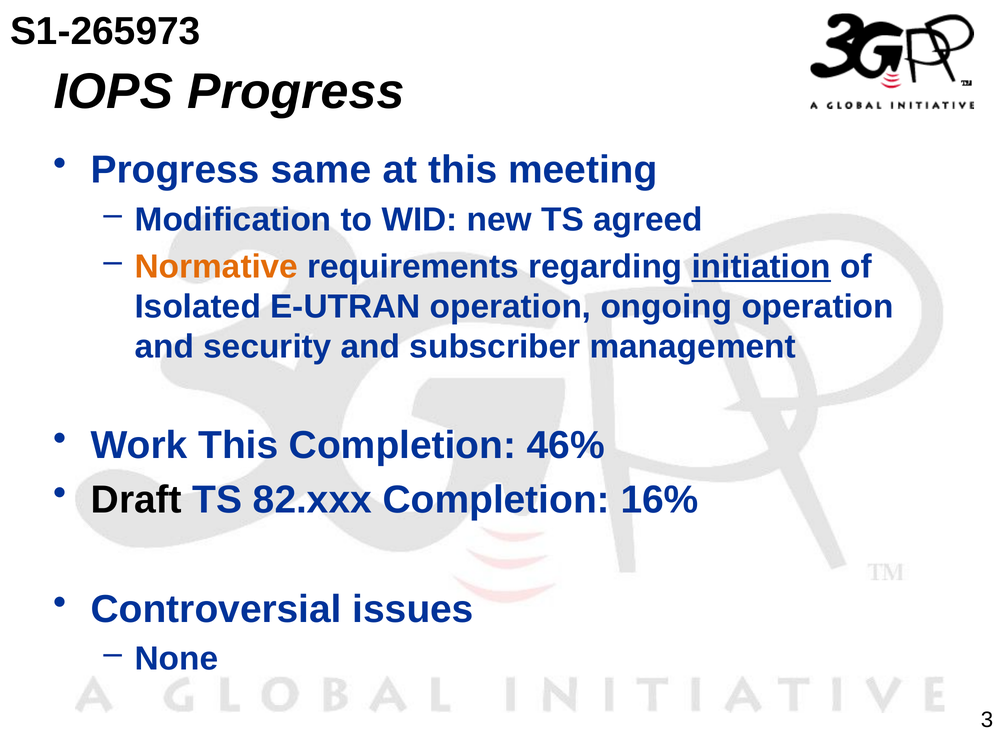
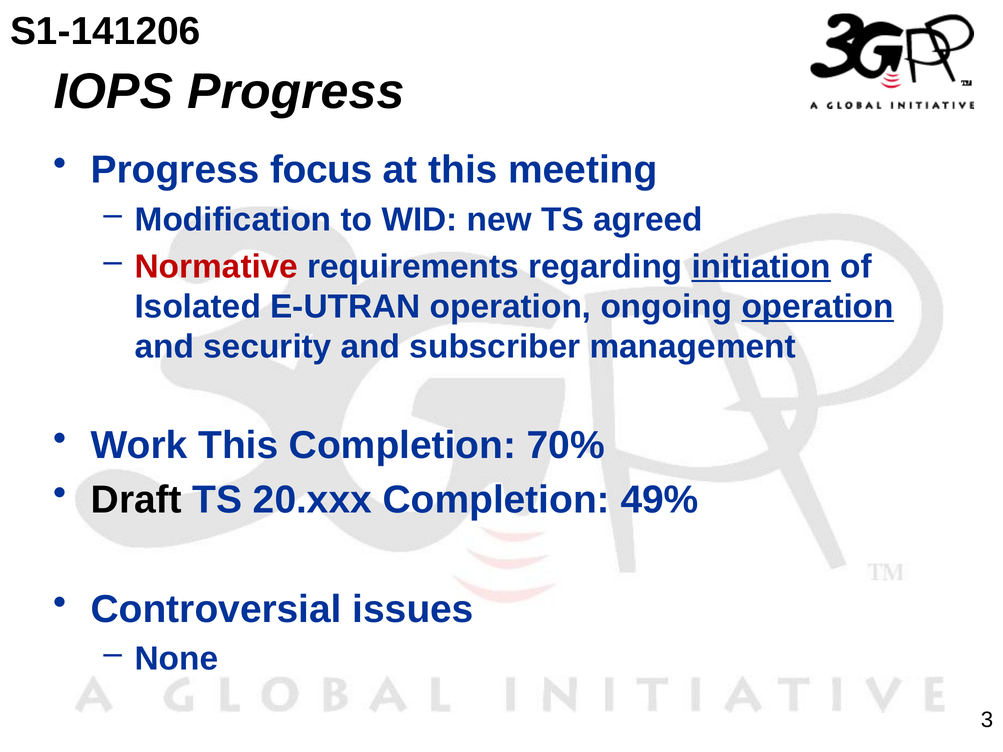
S1-265973: S1-265973 -> S1-141206 (105, 31)
same: same -> focus (321, 170)
Normative colour: orange -> red (216, 267)
operation underline: none -> present (818, 307)
46%: 46% -> 70% (566, 445)
82.xxx: 82.xxx -> 20.xxx (312, 500)
16%: 16% -> 49% (660, 500)
